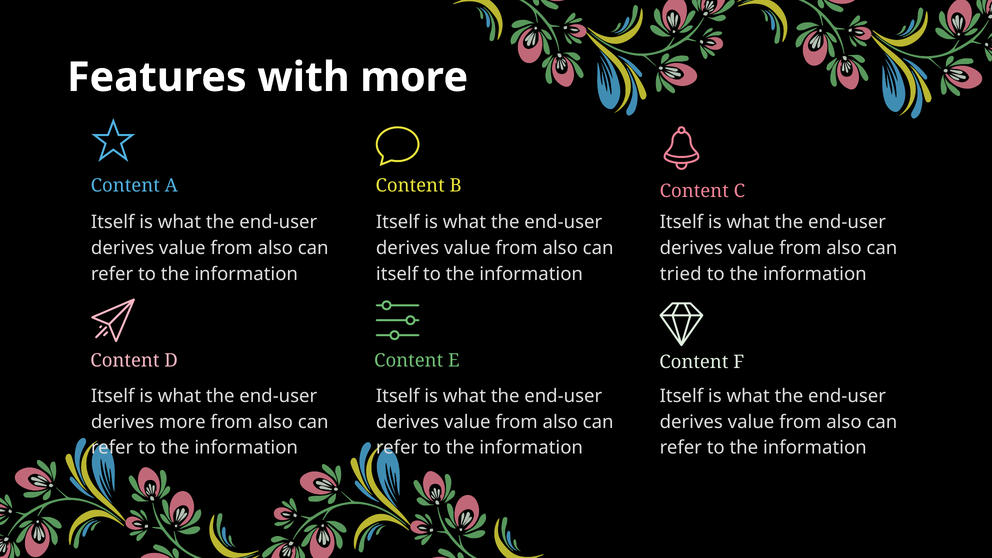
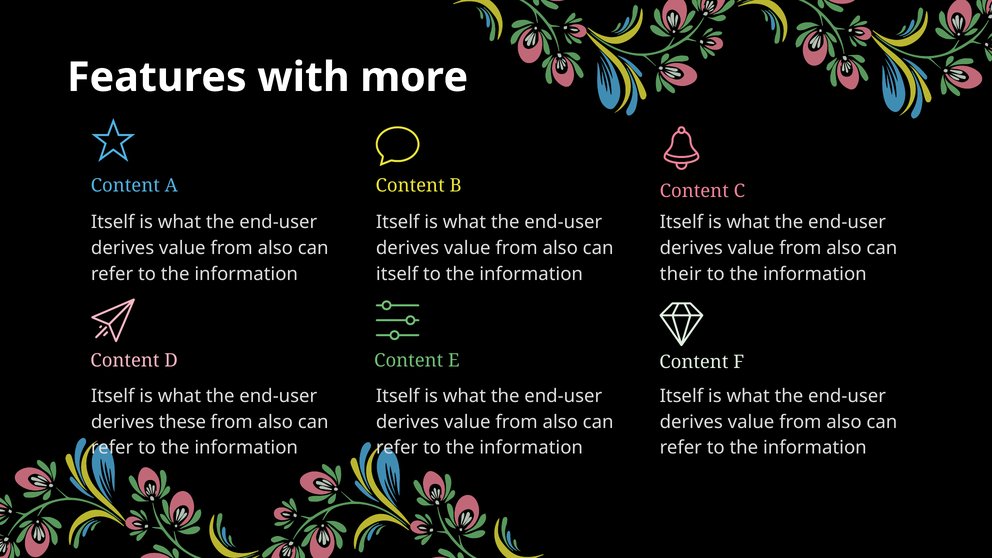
tried: tried -> their (681, 274)
derives more: more -> these (182, 422)
